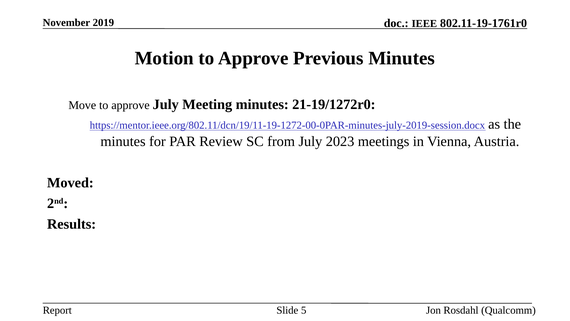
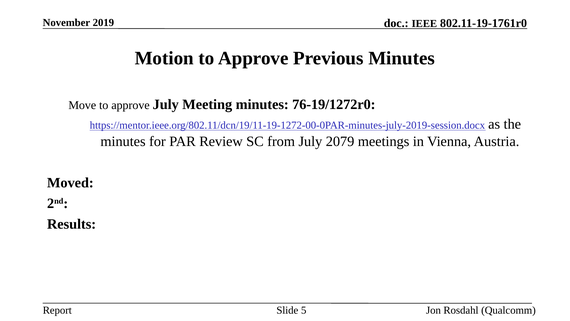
21-19/1272r0: 21-19/1272r0 -> 76-19/1272r0 (334, 104)
2023: 2023 -> 2079 (340, 141)
